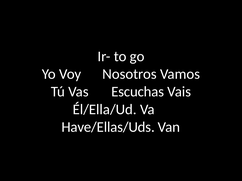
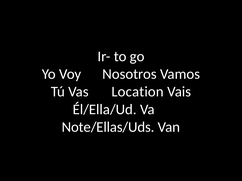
Escuchas: Escuchas -> Location (138, 92)
Have/Ellas/Uds: Have/Ellas/Uds -> Note/Ellas/Uds (108, 127)
